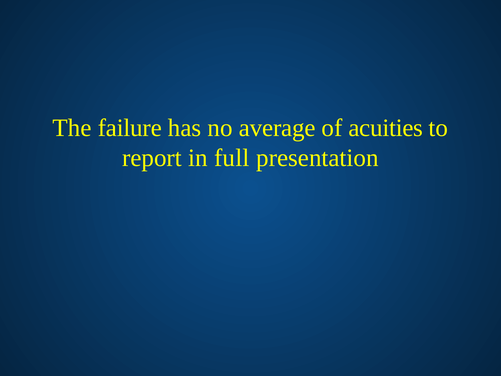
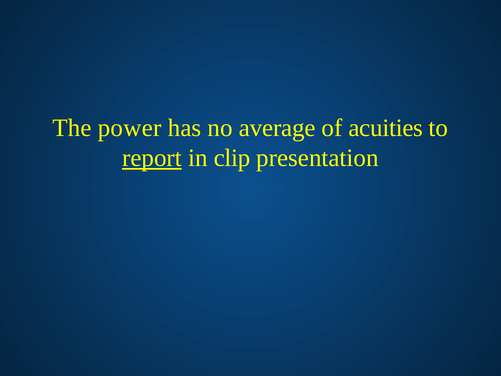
failure: failure -> power (130, 128)
report underline: none -> present (152, 158)
full: full -> clip (232, 158)
